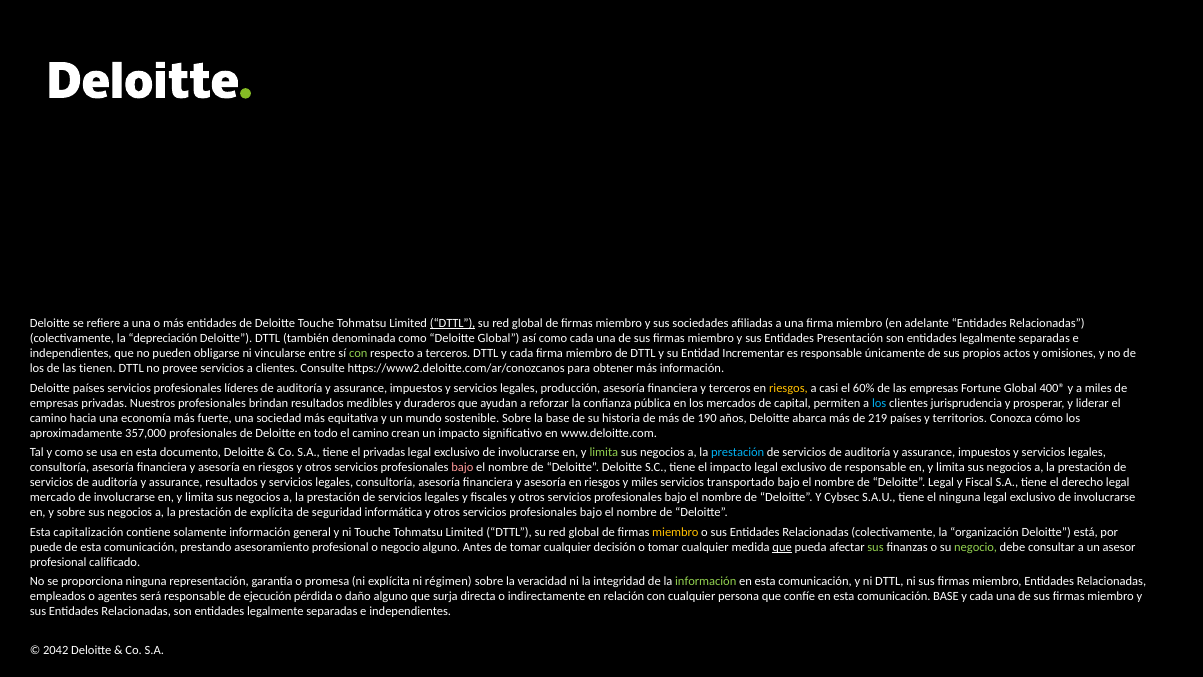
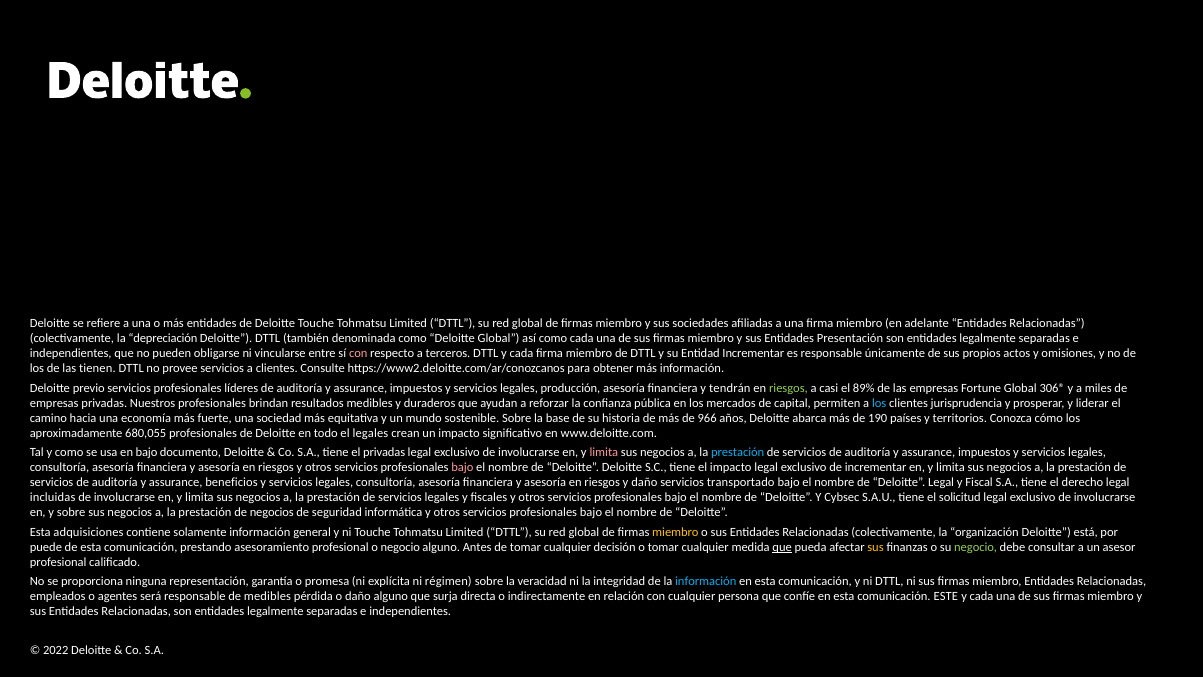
DTTL underline: present -> none (453, 323)
con colour: light green -> pink (358, 353)
Deloitte países: países -> previo (89, 388)
y terceros: terceros -> tendrán (730, 388)
riesgos colour: yellow -> light green (788, 388)
60%: 60% -> 89% (864, 388)
400®: 400® -> 306® (1052, 388)
190: 190 -> 966 (707, 418)
219: 219 -> 190 (878, 418)
357,000: 357,000 -> 680,055 (146, 433)
todo el camino: camino -> legales (371, 433)
usa en esta: esta -> bajo (147, 452)
limita colour: light green -> pink (604, 452)
de responsable: responsable -> incrementar (876, 467)
assurance resultados: resultados -> beneficios (231, 482)
y miles: miles -> daño (644, 482)
mercado: mercado -> incluidas (53, 497)
el ninguna: ninguna -> solicitud (960, 497)
de explícita: explícita -> negocios (272, 512)
capitalización: capitalización -> adquisiciones (89, 532)
sus colour: light green -> yellow (875, 547)
información colour: light green -> light blue (706, 581)
de ejecución: ejecución -> medibles (267, 596)
comunicación BASE: BASE -> ESTE (946, 596)
2042: 2042 -> 2022 (56, 650)
